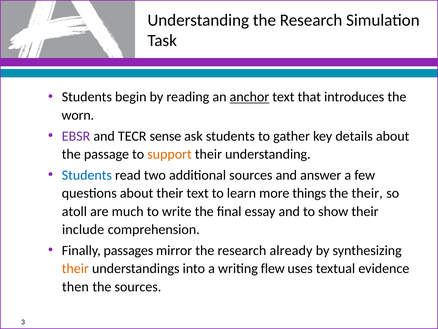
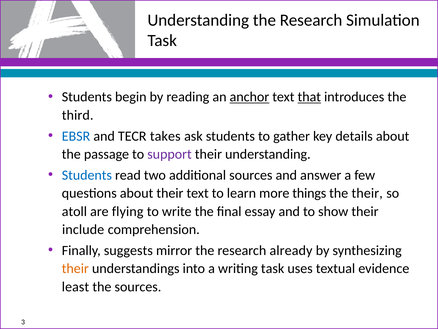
that underline: none -> present (309, 97)
worn: worn -> third (78, 115)
EBSR colour: purple -> blue (76, 136)
sense: sense -> takes (165, 136)
support colour: orange -> purple (169, 154)
much: much -> flying (128, 211)
passages: passages -> suggests (128, 250)
writing flew: flew -> task (273, 268)
then: then -> least (75, 286)
